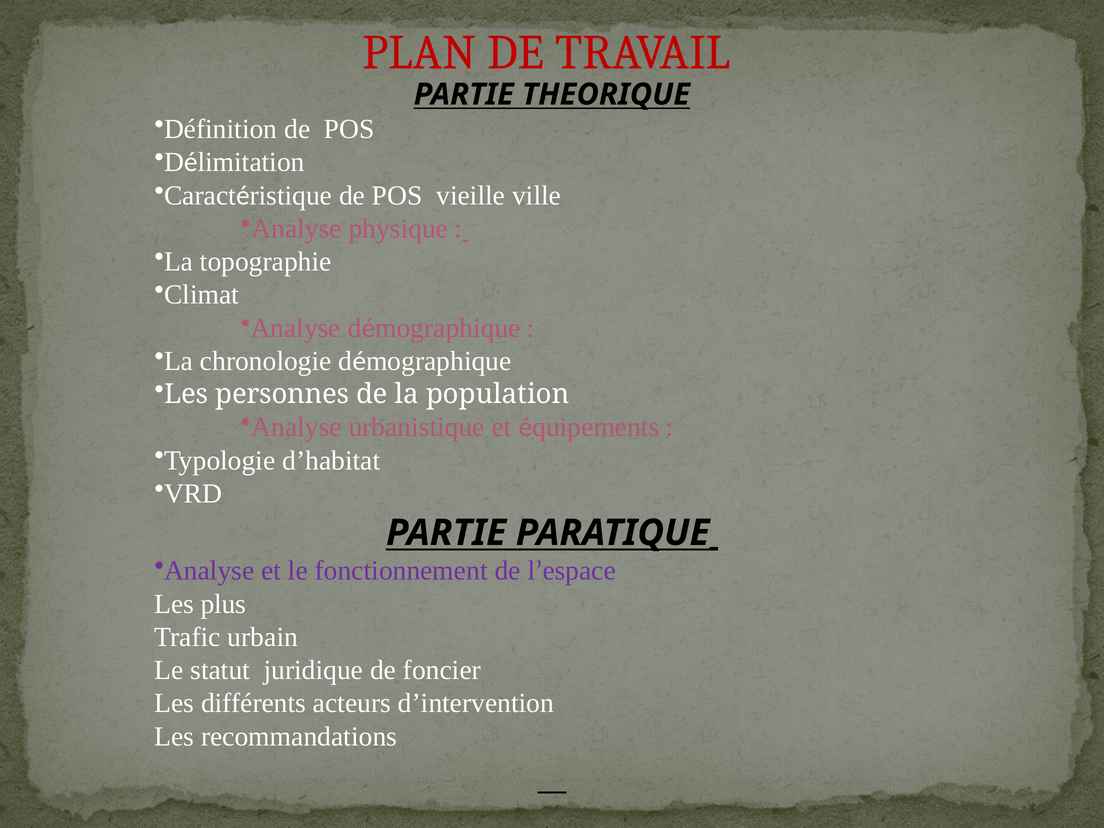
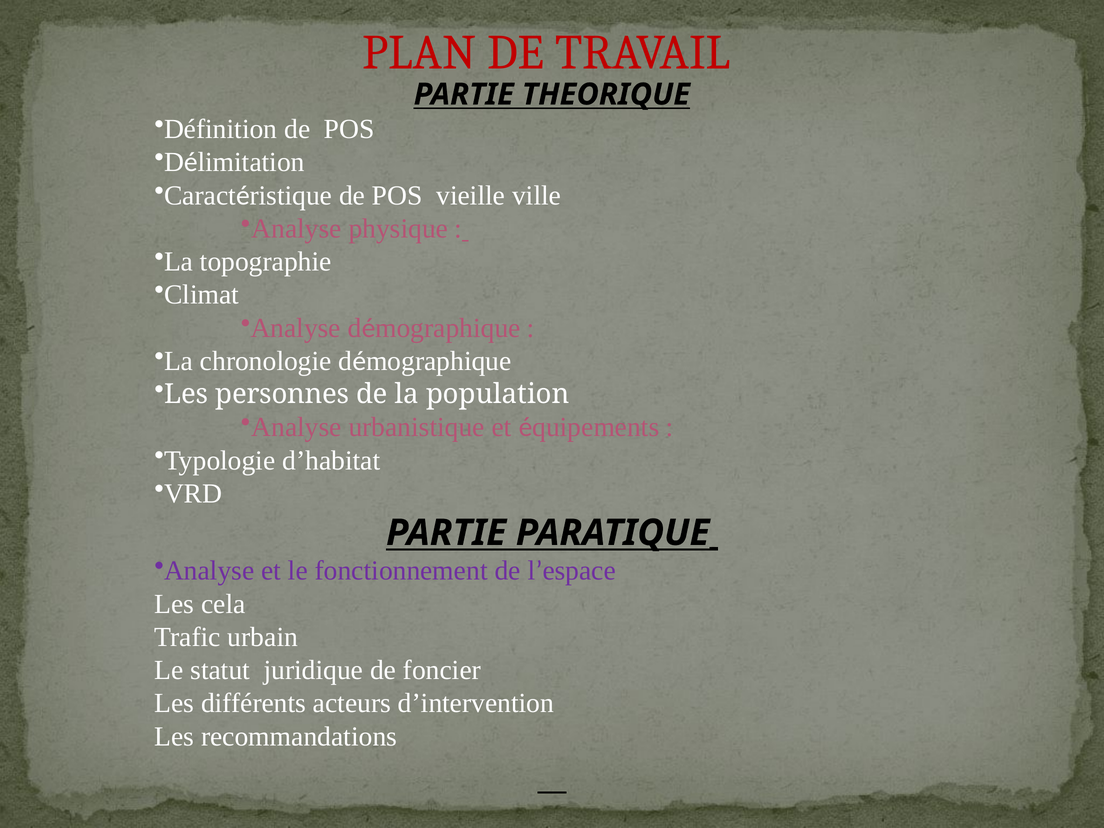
plus: plus -> cela (223, 604)
